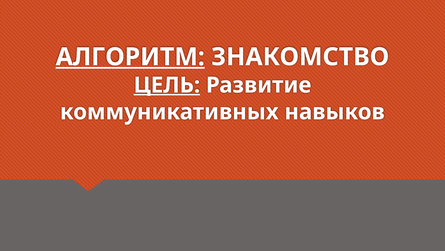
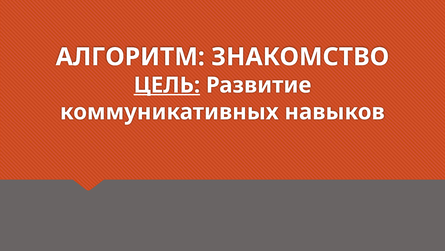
АЛГОРИТМ underline: present -> none (130, 57)
